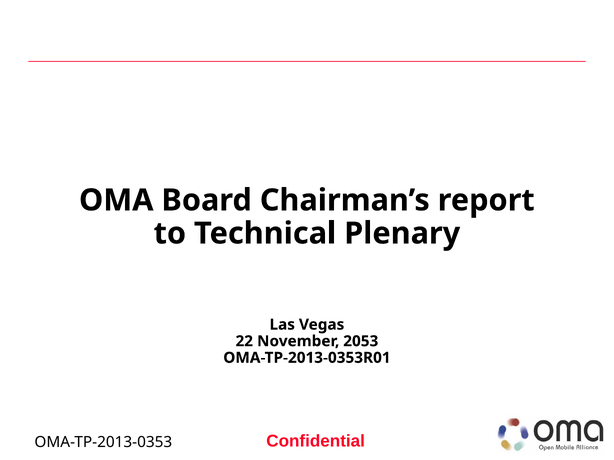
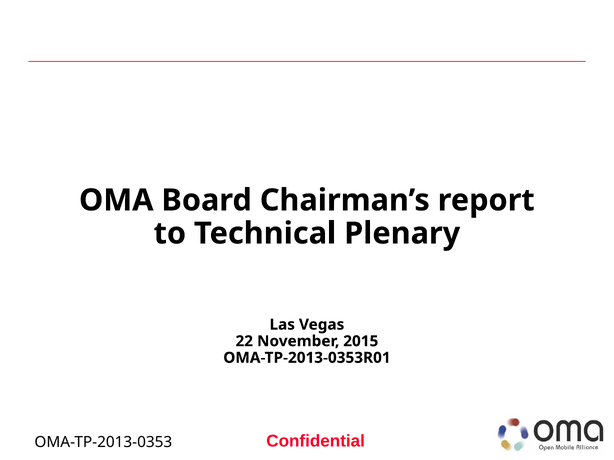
2053: 2053 -> 2015 (361, 342)
